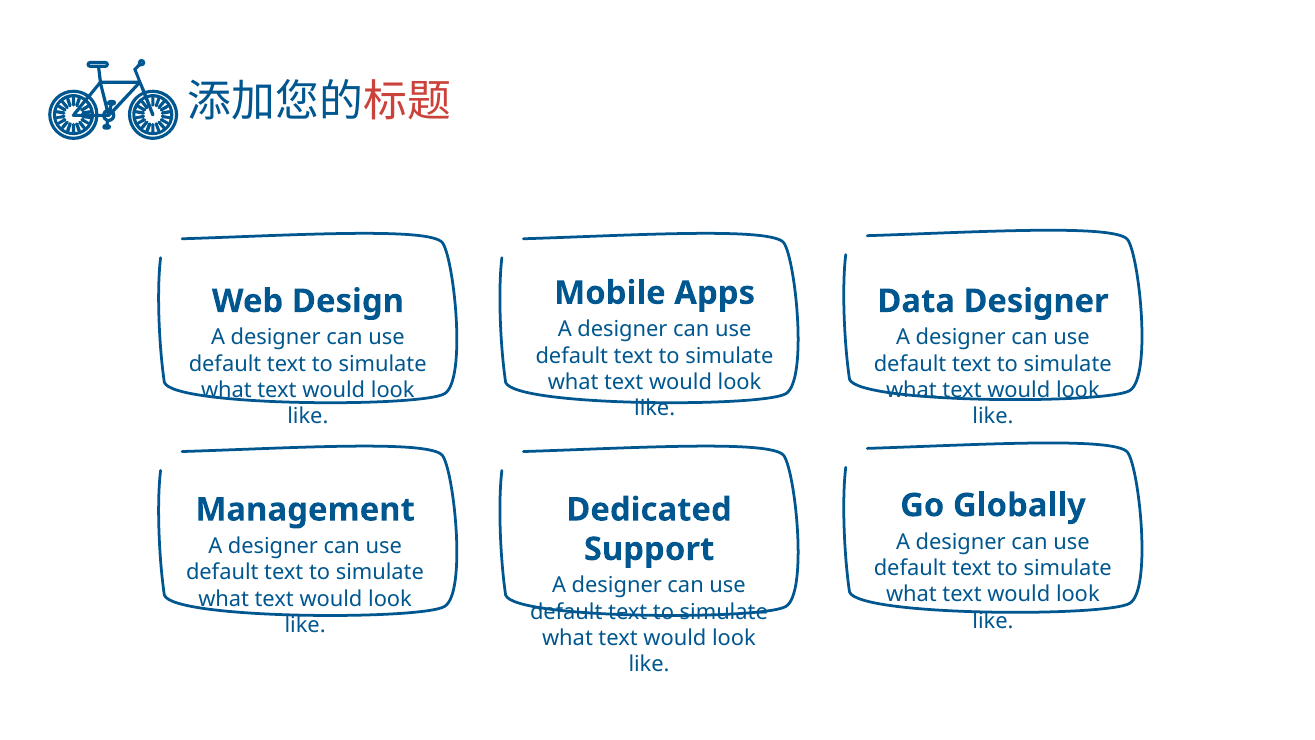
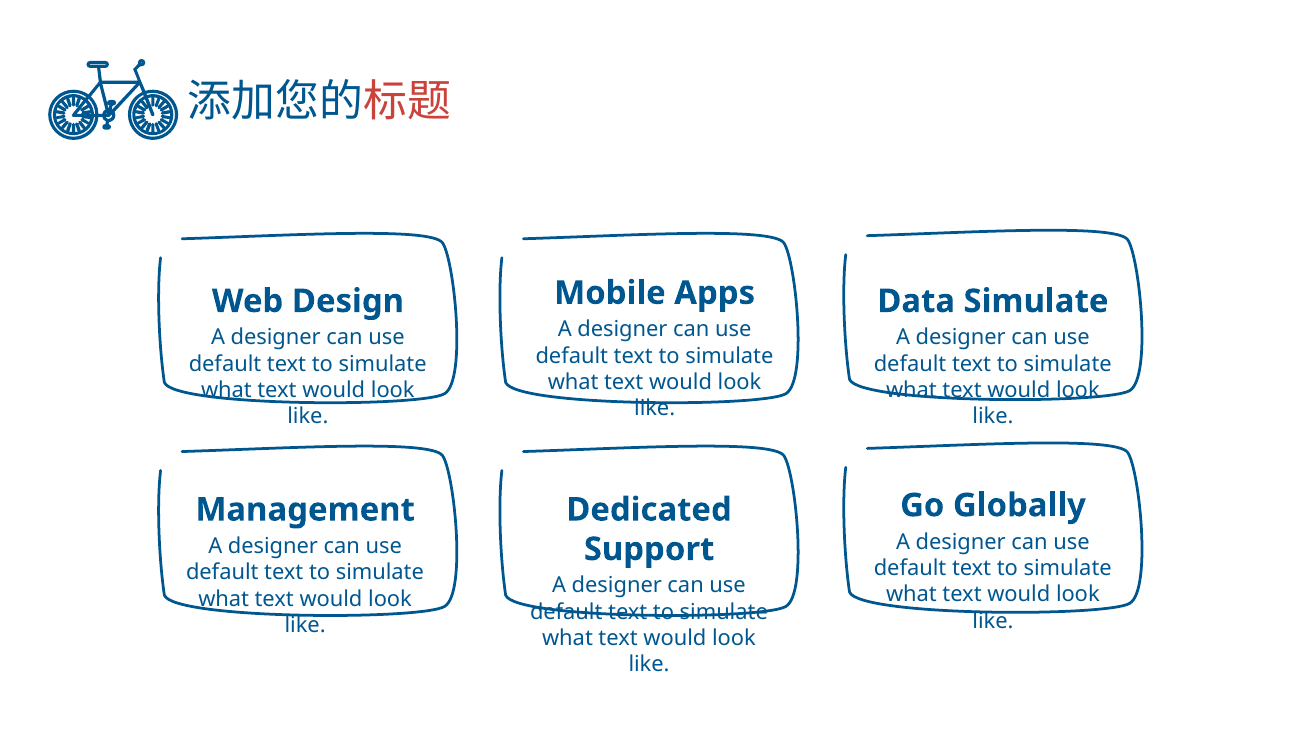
Data Designer: Designer -> Simulate (1036, 301)
